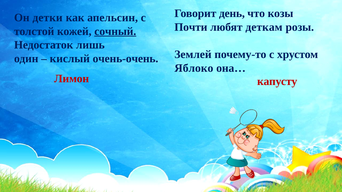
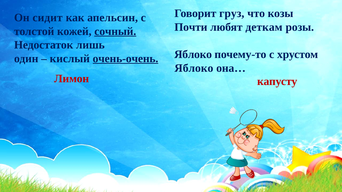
день: день -> груз (232, 13)
детки: детки -> сидит (48, 18)
Землей: Землей -> Яблоко (193, 55)
очень-очень underline: none -> present (125, 59)
